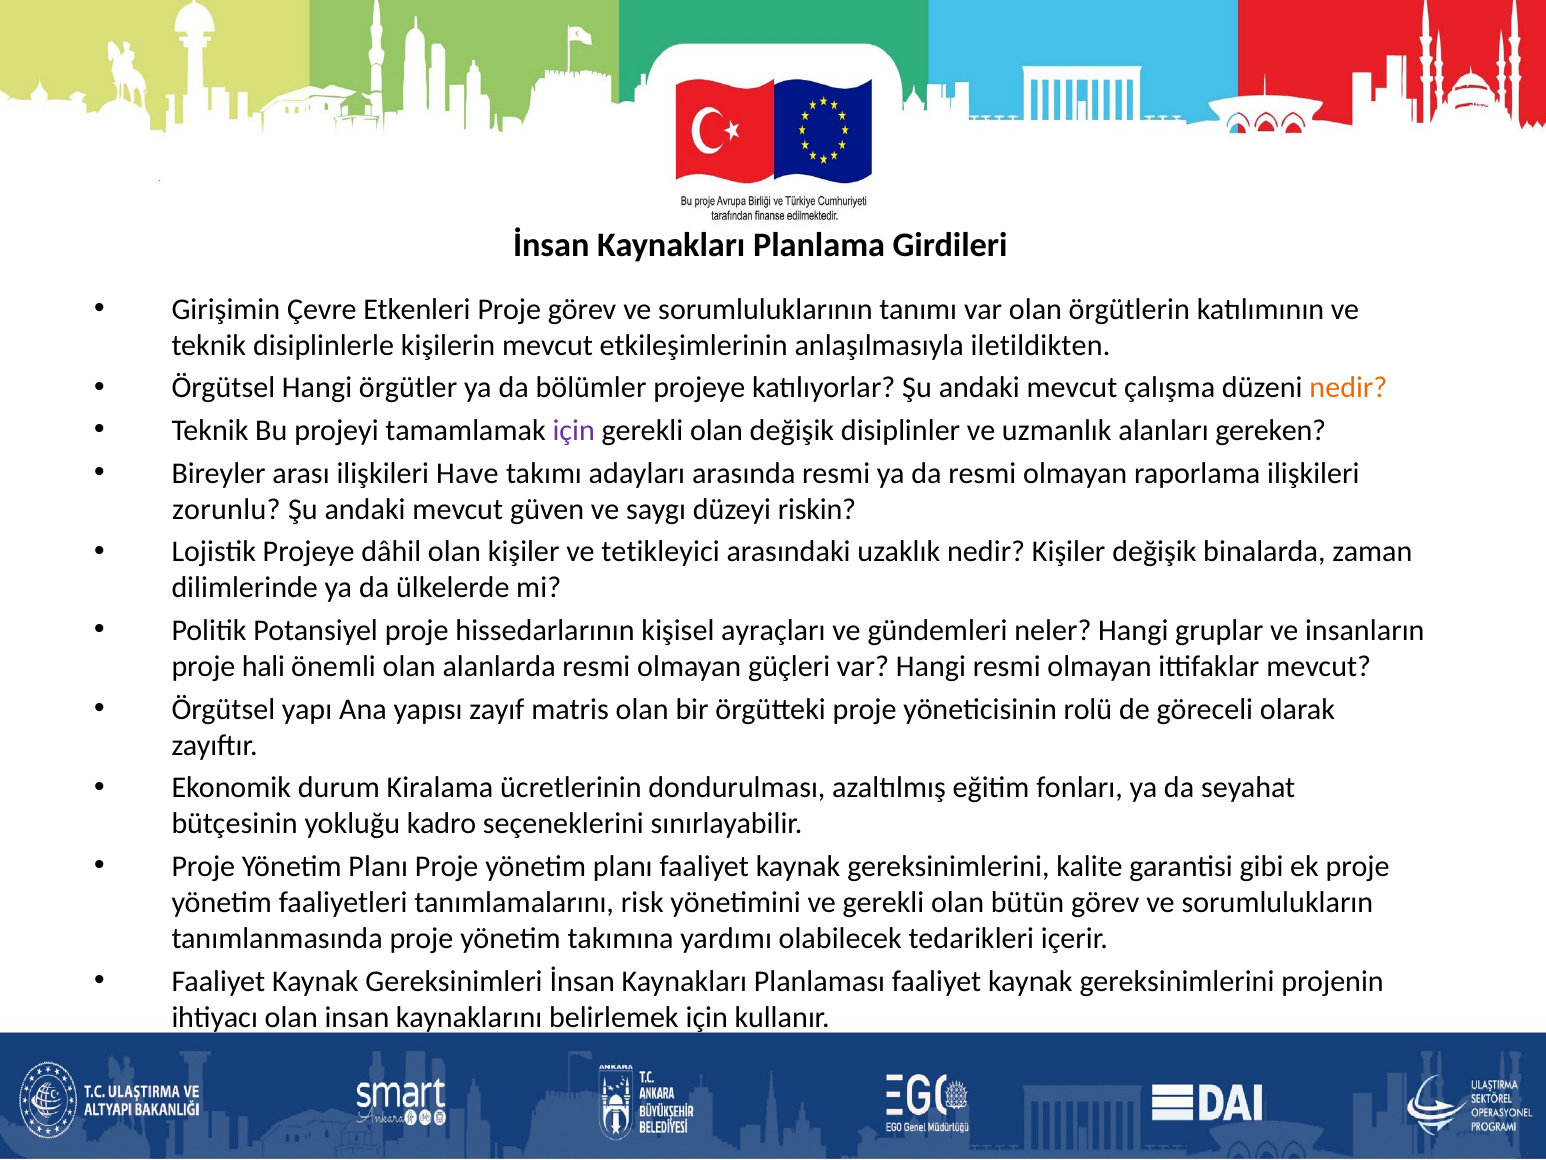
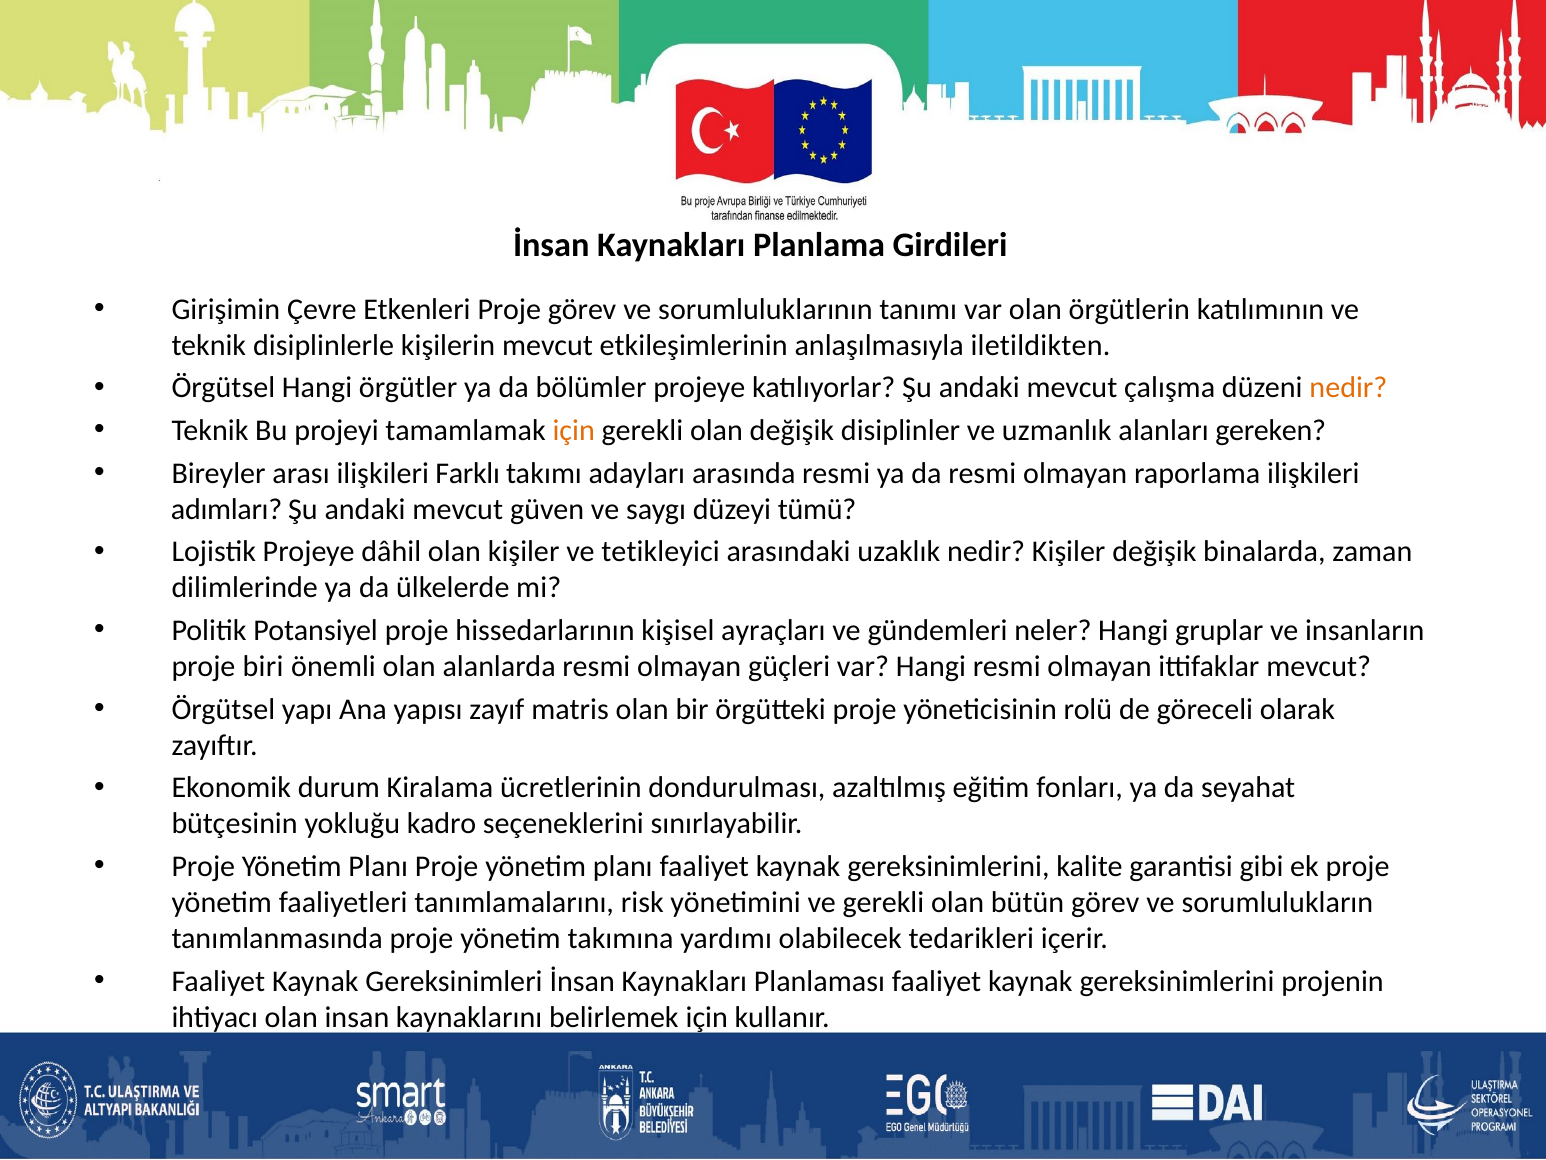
için colour: purple -> orange (574, 430)
Have: Have -> Farklı (468, 473)
zorunlu: zorunlu -> adımları (227, 509)
riskin: riskin -> tümü (817, 509)
hali: hali -> biri (263, 666)
